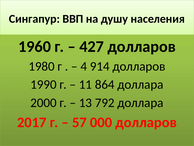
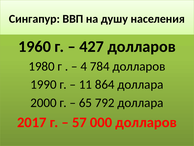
914: 914 -> 784 (100, 66)
13: 13 -> 65 (85, 102)
